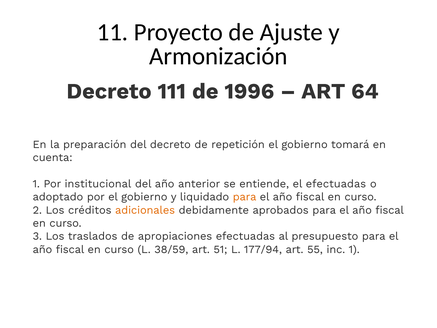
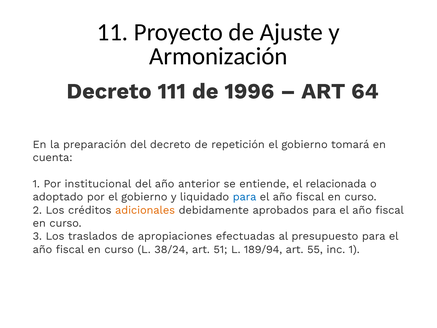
el efectuadas: efectuadas -> relacionada (336, 184)
para colour: orange -> blue (245, 197)
38/59: 38/59 -> 38/24 (171, 249)
177/94: 177/94 -> 189/94 (263, 249)
